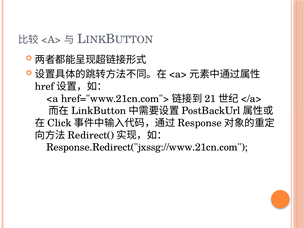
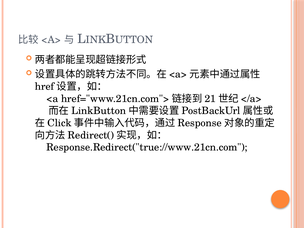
Response.Redirect("jxssg://www.21cn.com: Response.Redirect("jxssg://www.21cn.com -> Response.Redirect("true://www.21cn.com (147, 147)
